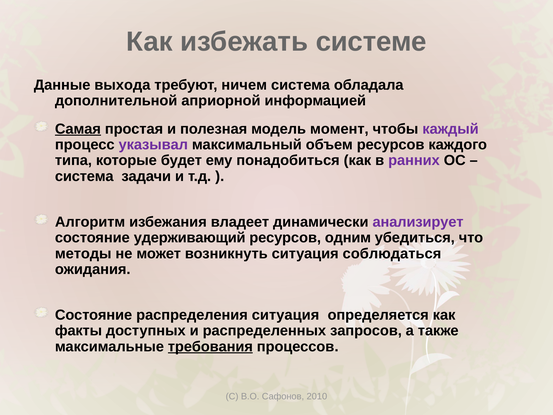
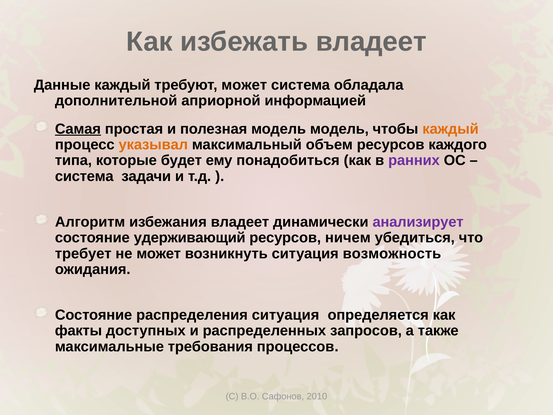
избежать системе: системе -> владеет (371, 42)
Данные выхода: выхода -> каждый (122, 85)
требуют ничем: ничем -> может (244, 85)
модель момент: момент -> модель (339, 129)
каждый colour: purple -> orange (451, 129)
указывал colour: purple -> orange (153, 145)
одним: одним -> ничем (348, 238)
методы: методы -> требует (83, 253)
соблюдаться: соблюдаться -> возможность (392, 253)
требования underline: present -> none (210, 346)
